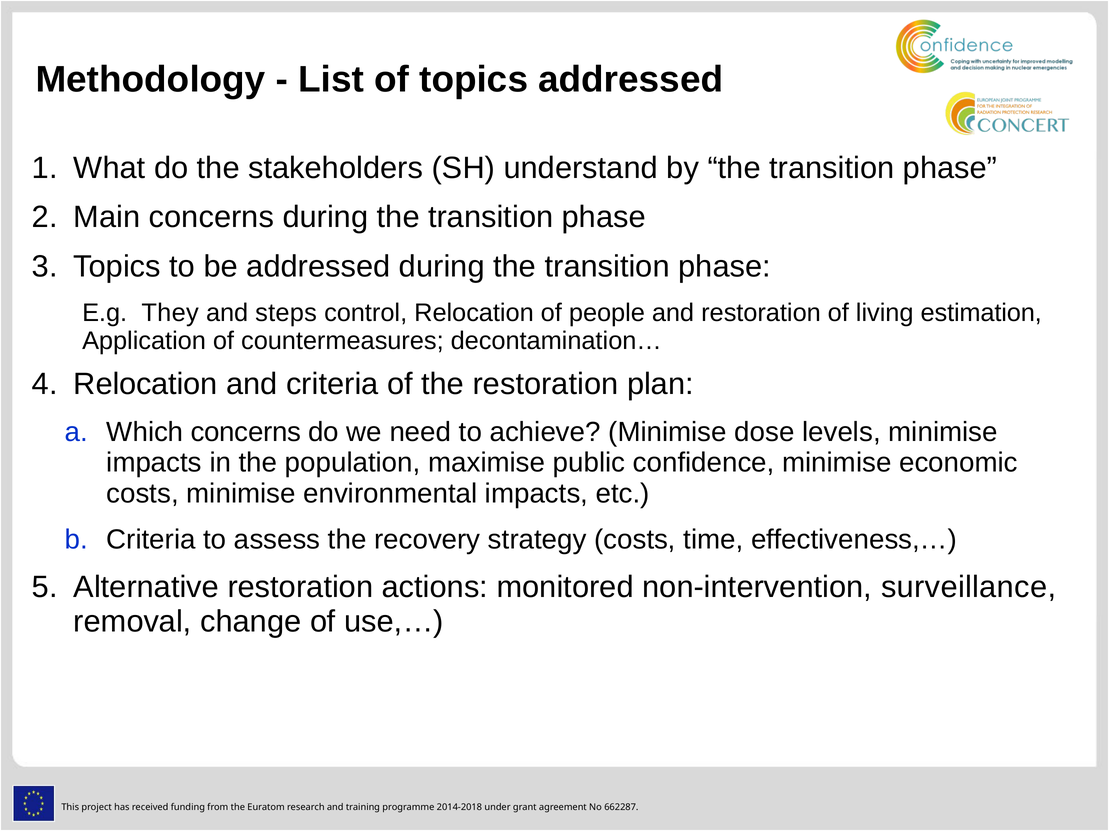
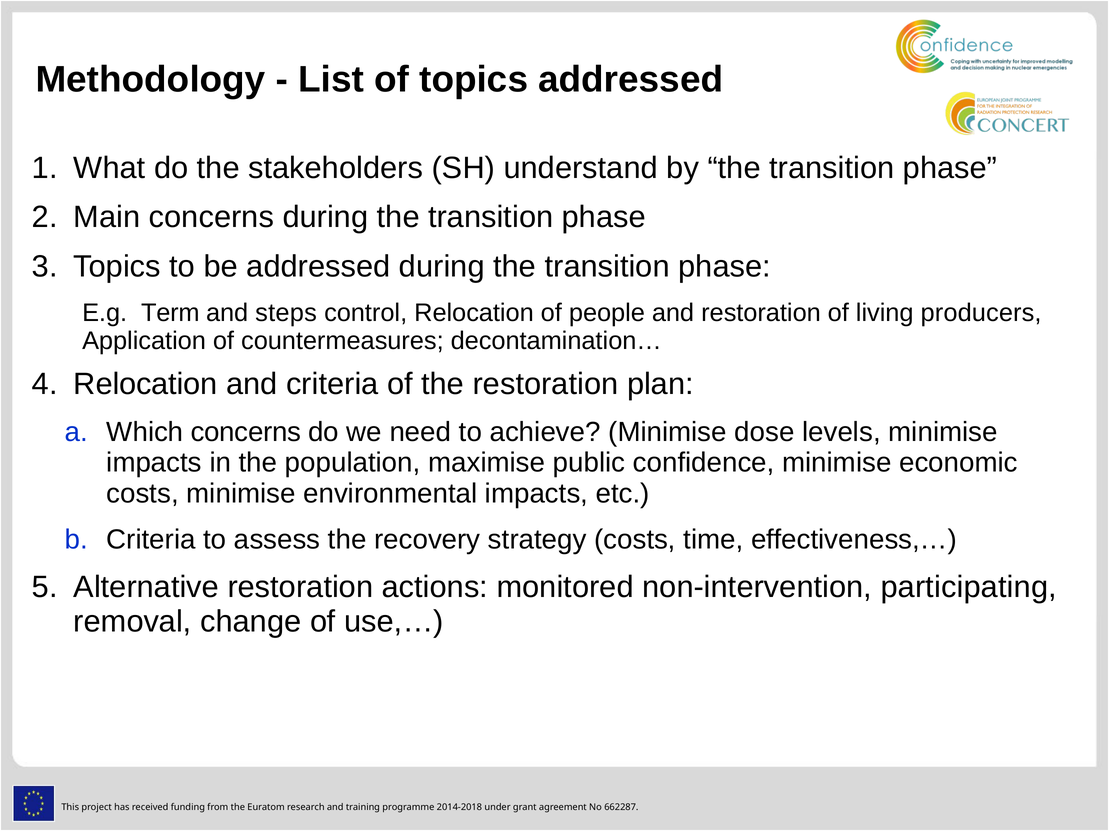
They: They -> Term (170, 313)
estimation: estimation -> producers (981, 313)
surveillance: surveillance -> participating (969, 588)
